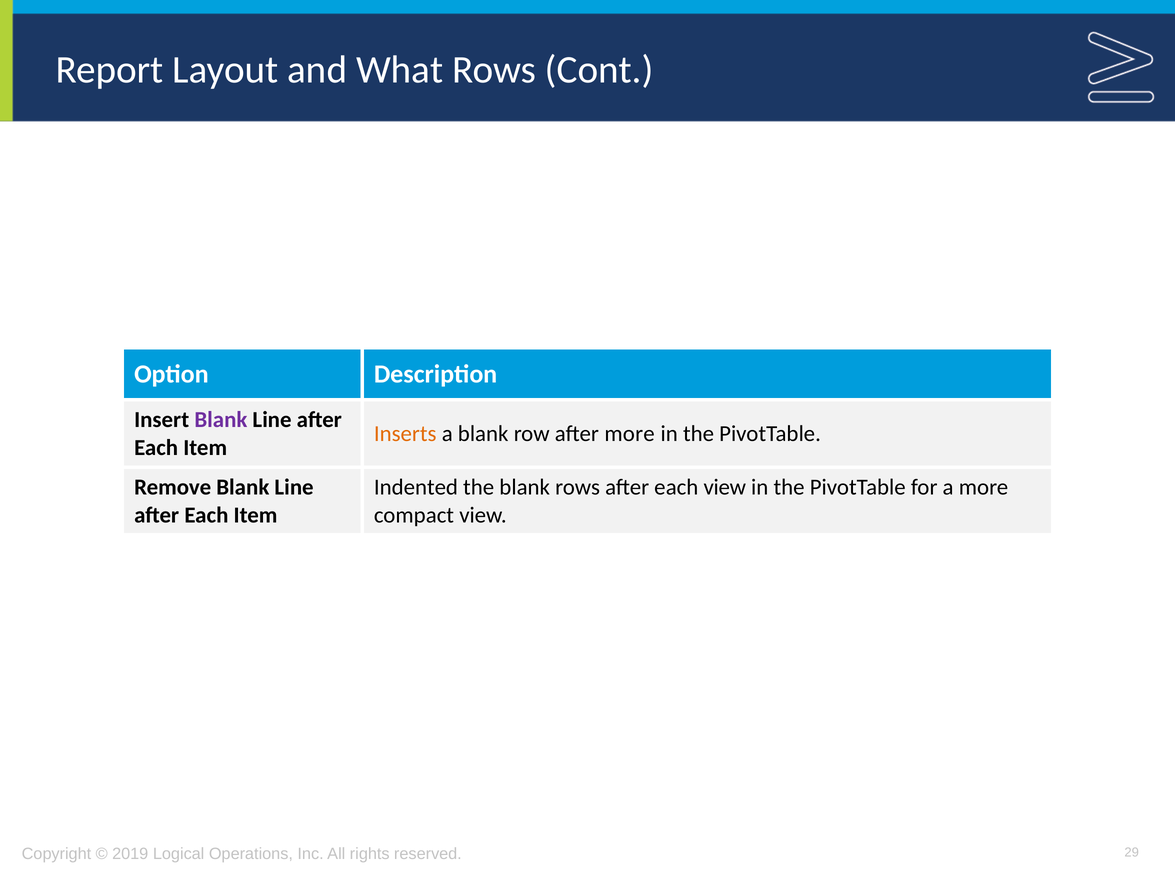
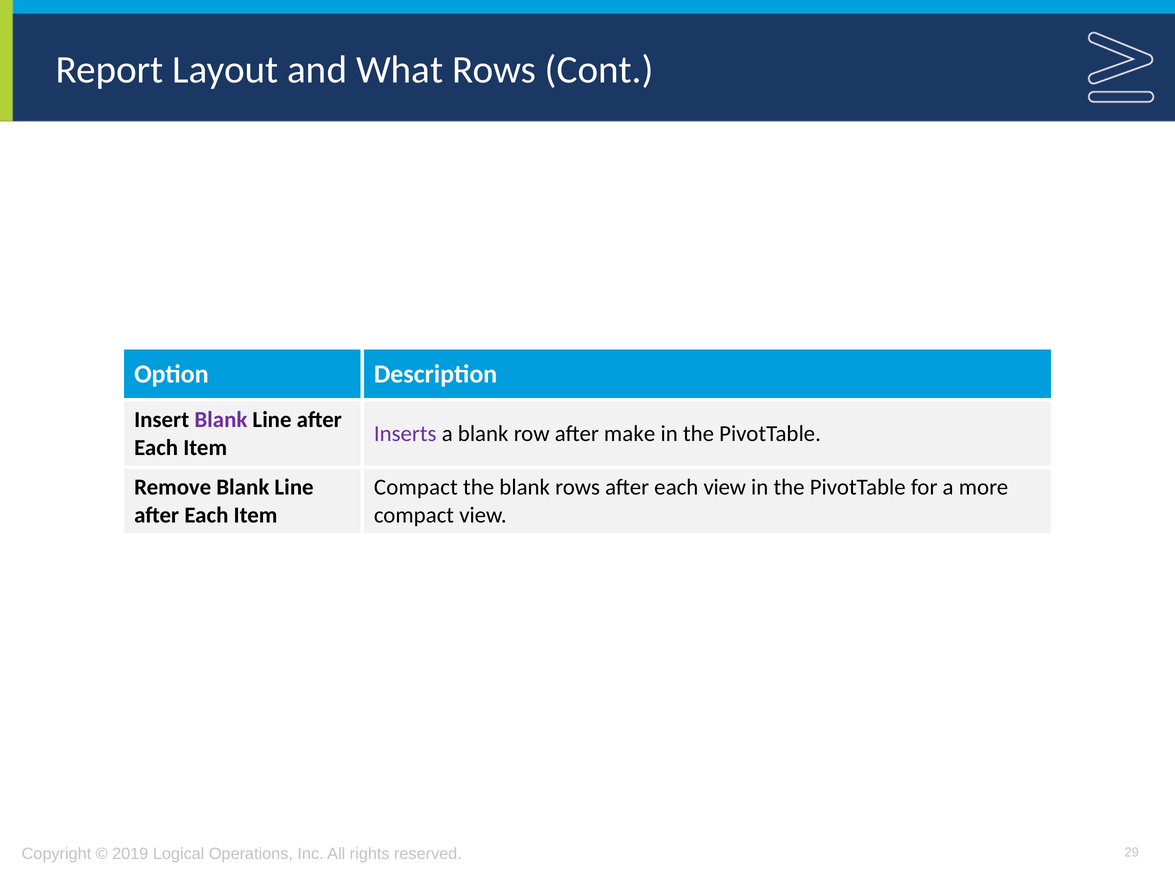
Inserts colour: orange -> purple (405, 434)
after more: more -> make (630, 434)
Indented: Indented -> Compact (416, 487)
